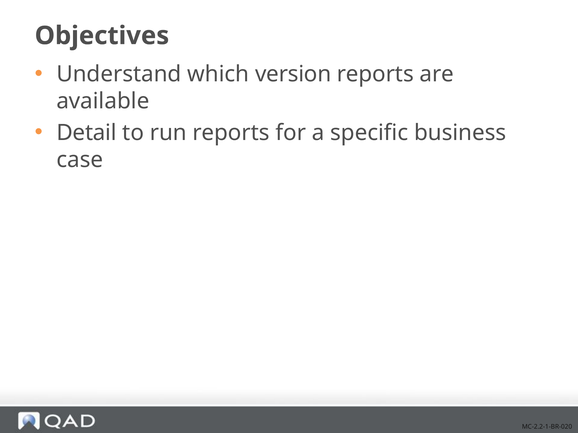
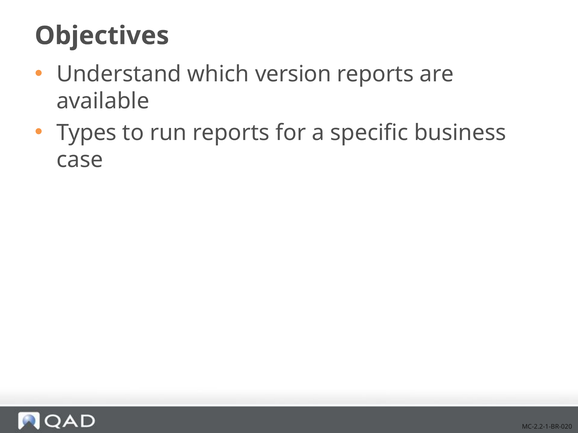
Detail: Detail -> Types (87, 133)
